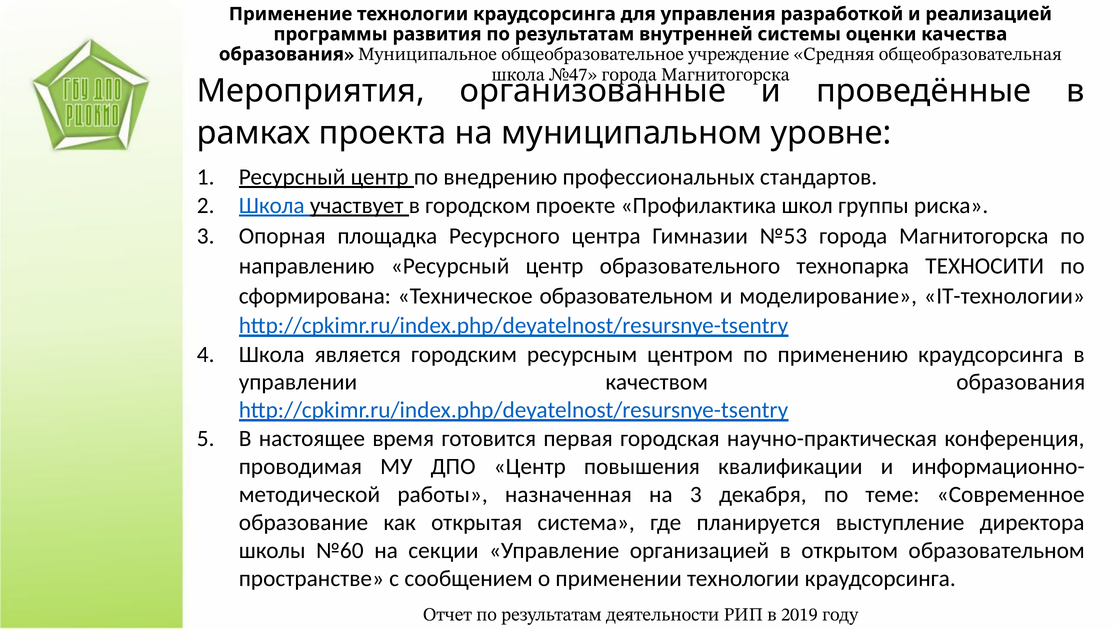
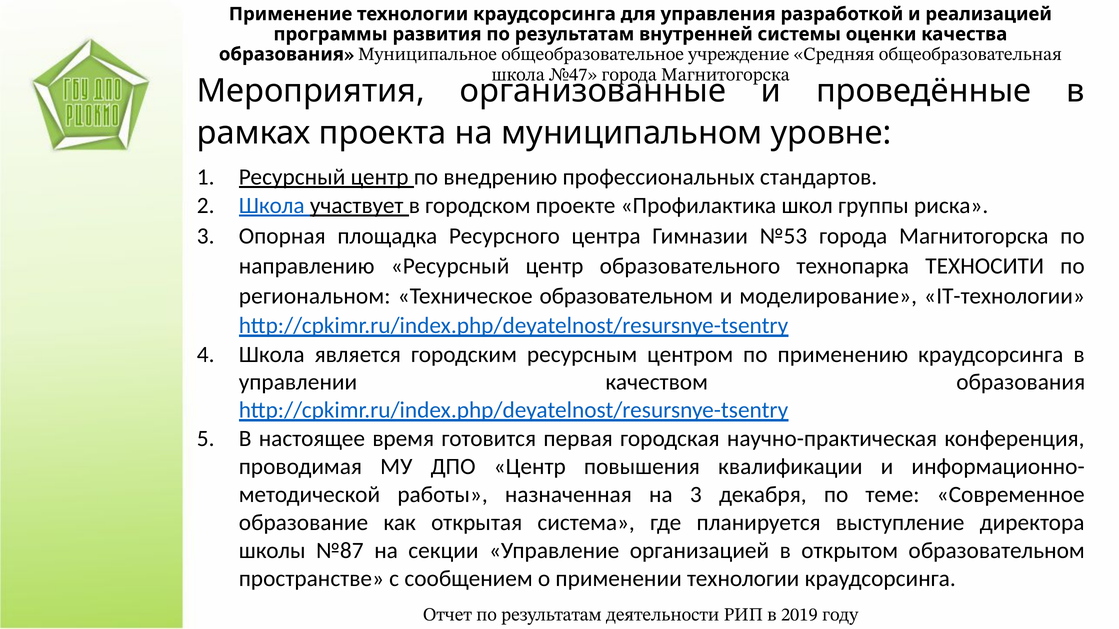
сформирована: сформирована -> региональном (315, 296)
№60: №60 -> №87 (340, 551)
